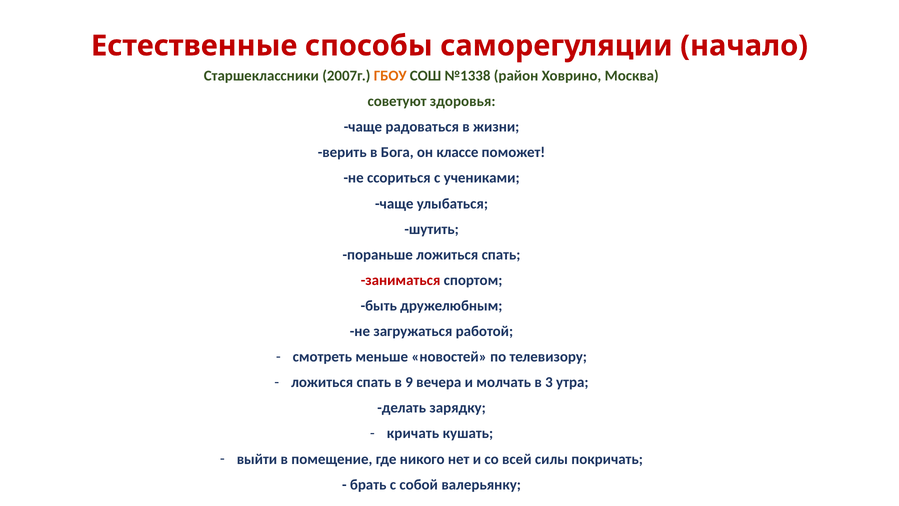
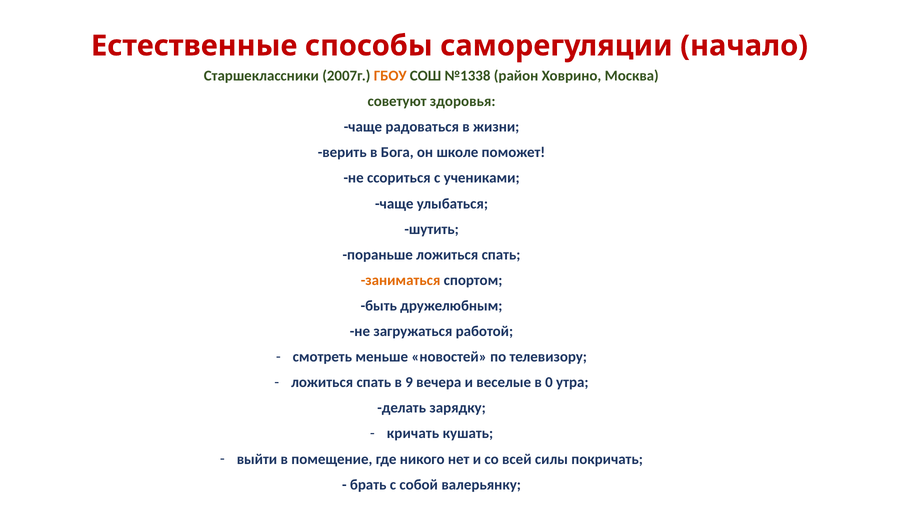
классе: классе -> школе (457, 152)
заниматься colour: red -> orange (401, 280)
молчать: молчать -> веселые (504, 382)
3: 3 -> 0 (549, 382)
